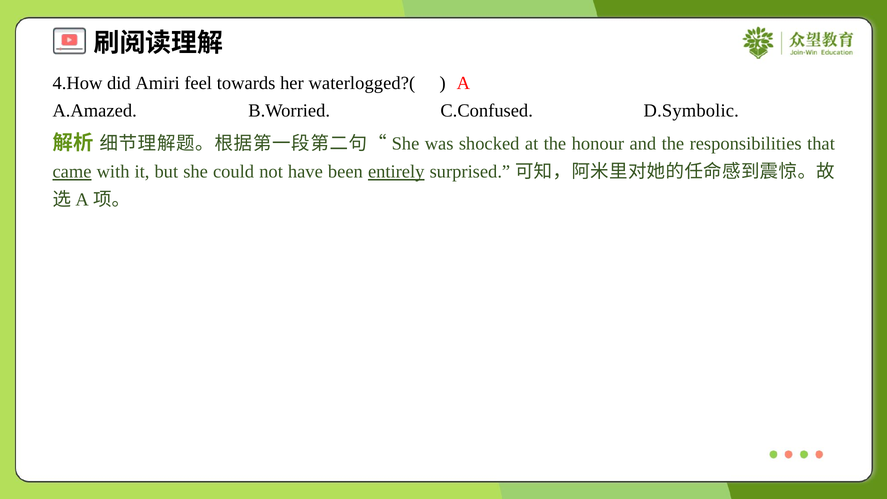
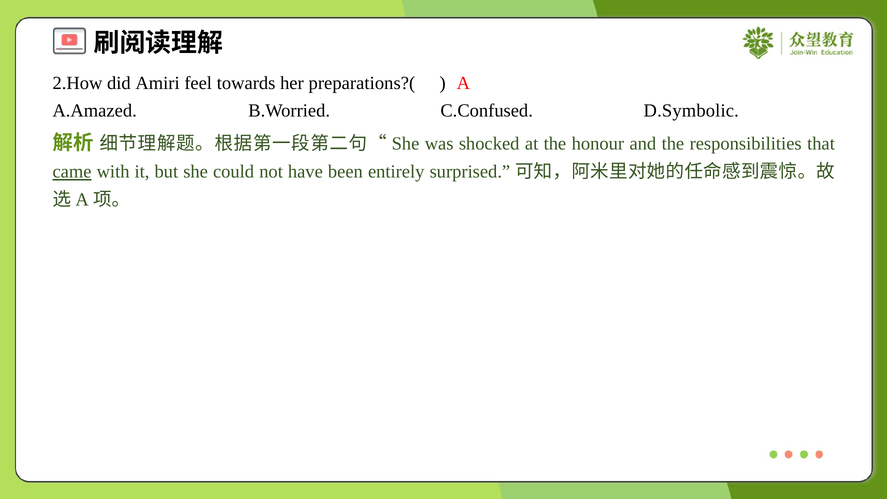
4.How: 4.How -> 2.How (77, 83)
waterlogged?(: waterlogged?( -> preparations?( (362, 83)
entirely underline: present -> none (396, 172)
